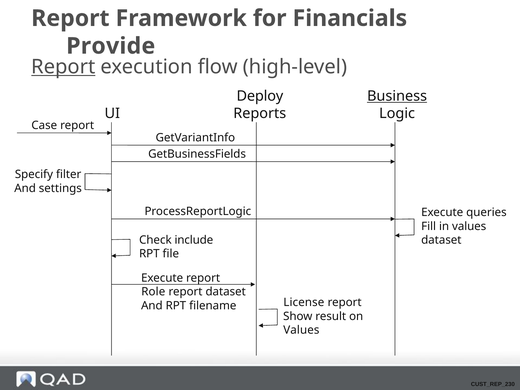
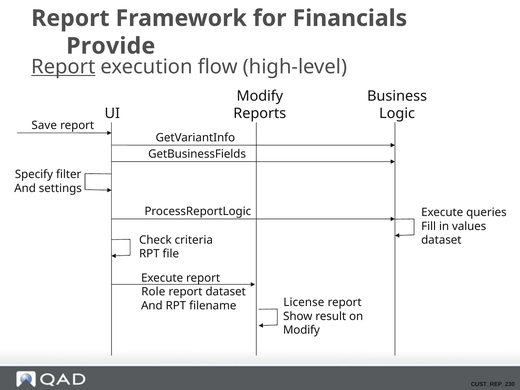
Deploy: Deploy -> Modify (260, 96)
Business underline: present -> none (397, 96)
Case: Case -> Save (44, 125)
include: include -> criteria (194, 240)
Values: Values -> Modify (301, 330)
